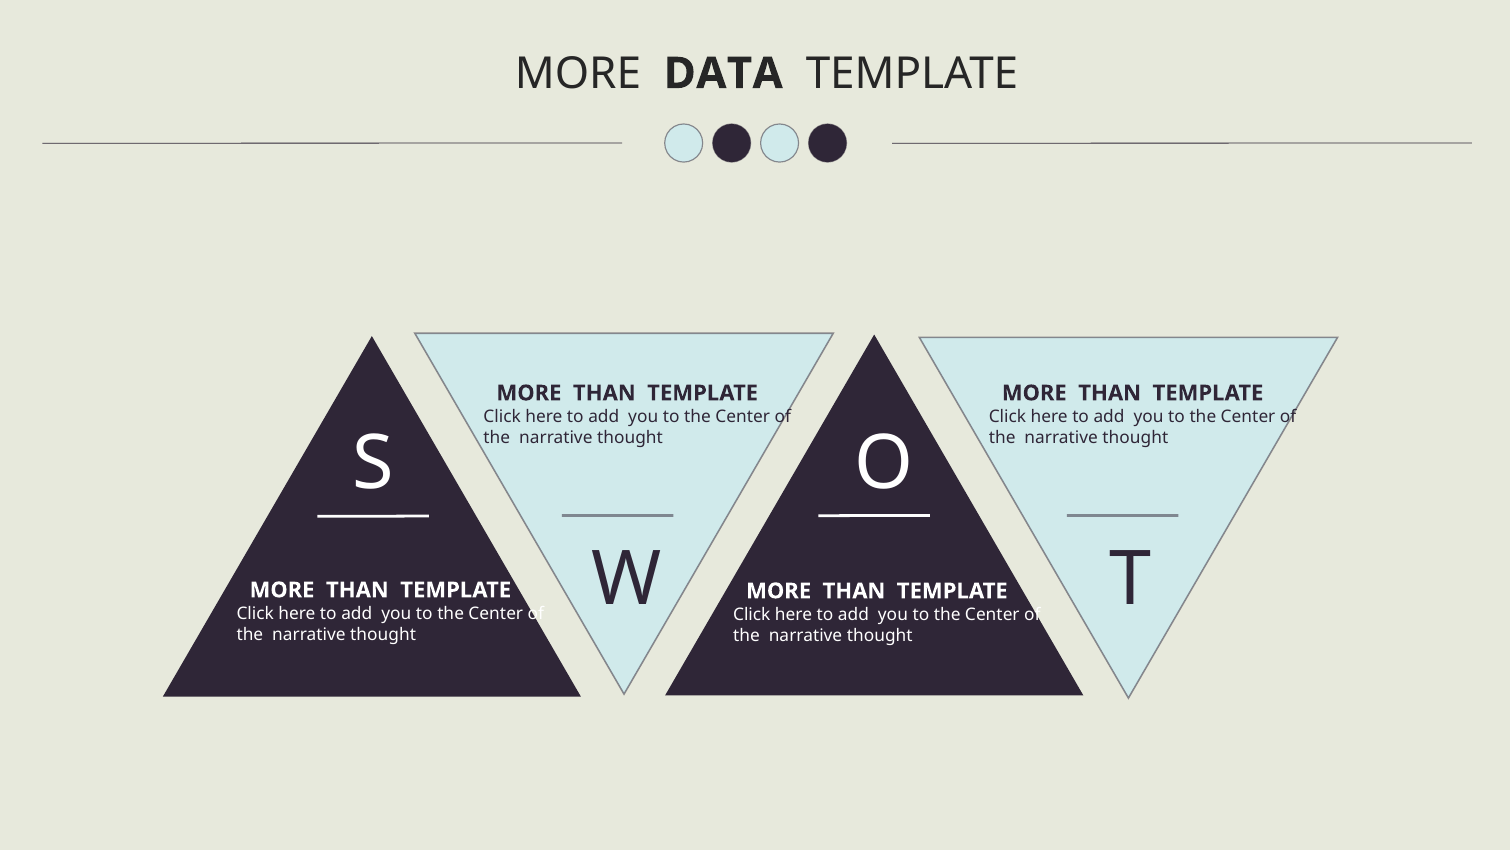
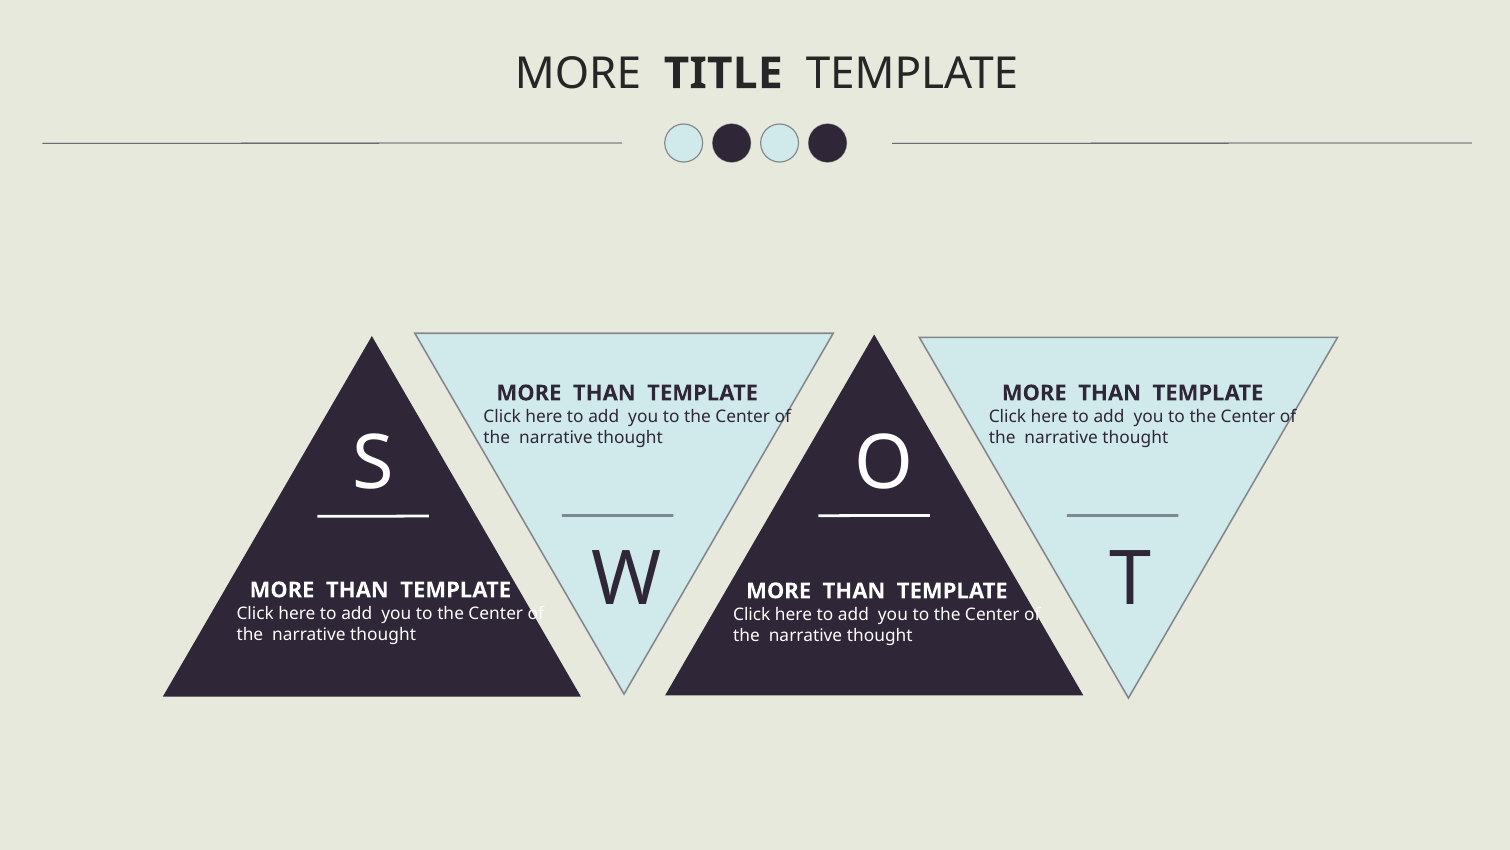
DATA: DATA -> TITLE (723, 74)
